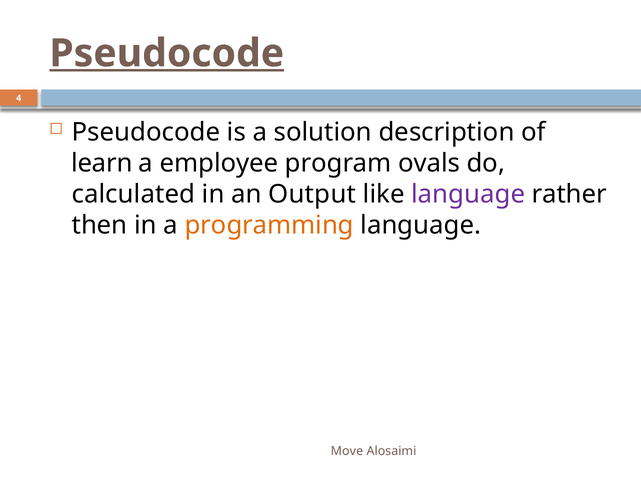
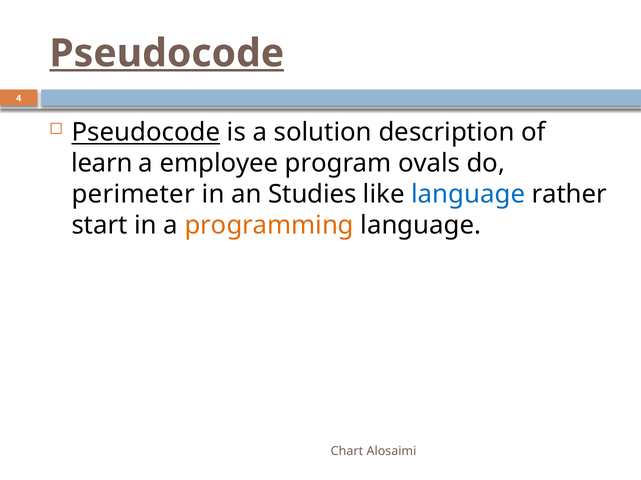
Pseudocode underline: none -> present (146, 133)
calculated: calculated -> perimeter (133, 195)
Output: Output -> Studies (312, 195)
language colour: purple -> blue (468, 195)
then: then -> start (100, 226)
Move: Move -> Chart (347, 452)
